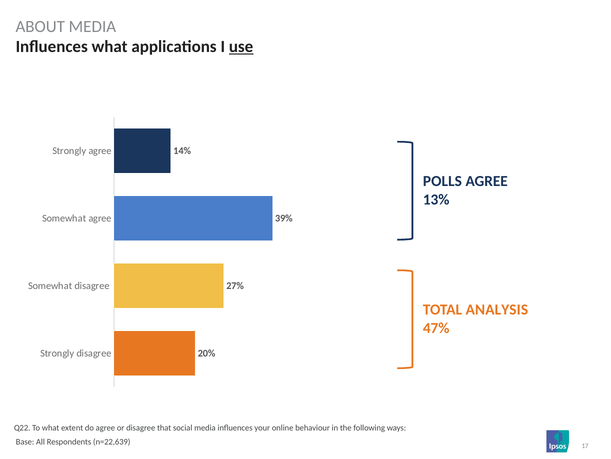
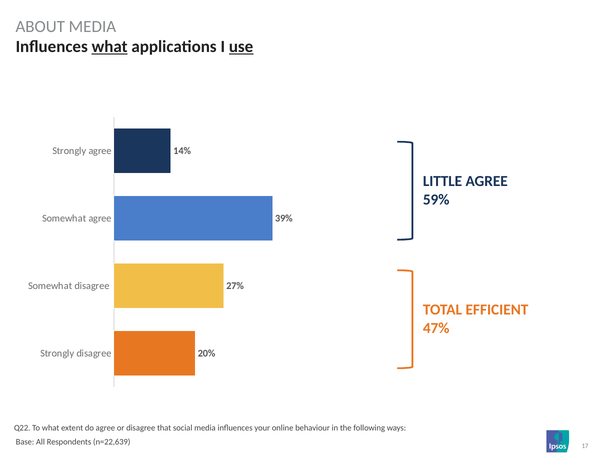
what underline: none -> present (110, 47)
POLLS: POLLS -> LITTLE (442, 181)
13%: 13% -> 59% (436, 199)
ANALYSIS: ANALYSIS -> EFFICIENT (497, 309)
